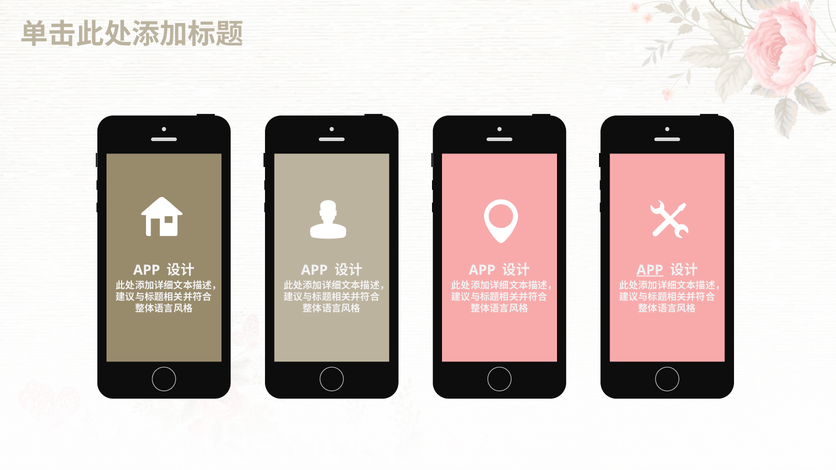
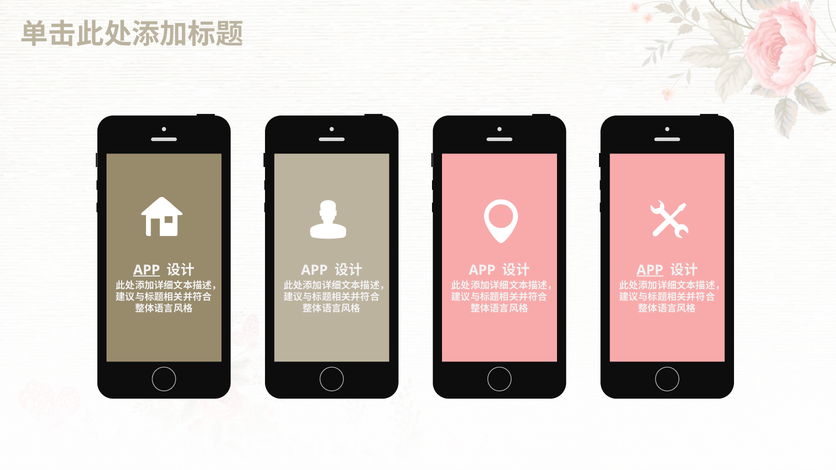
APP underline: none -> present (147, 270)
